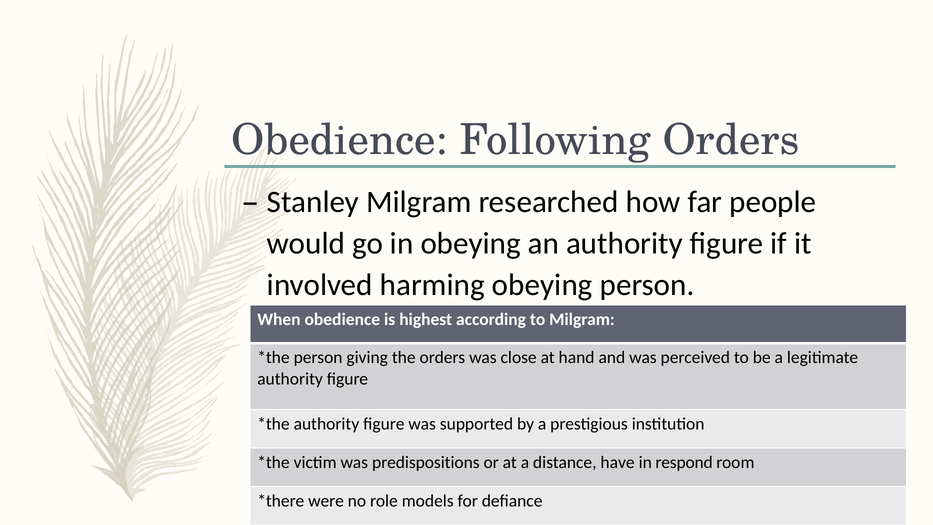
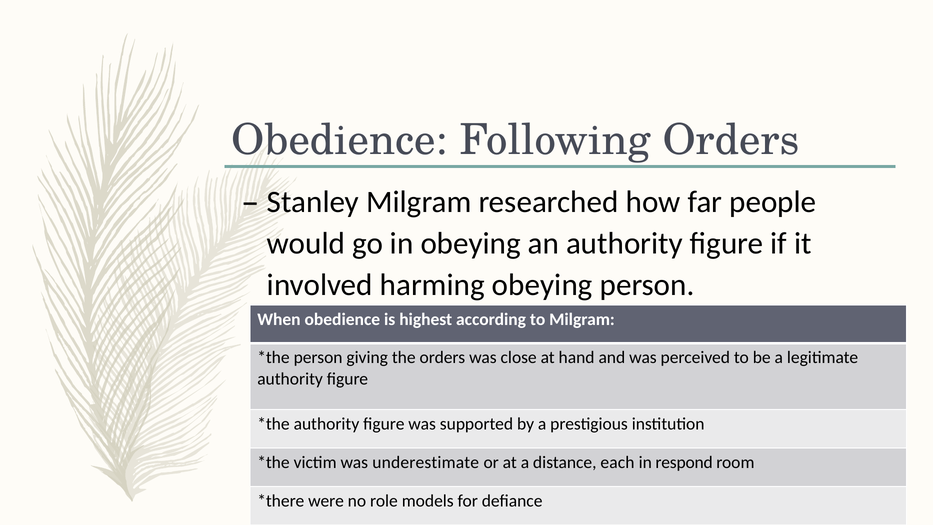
predispositions: predispositions -> underestimate (426, 462)
have: have -> each (618, 462)
